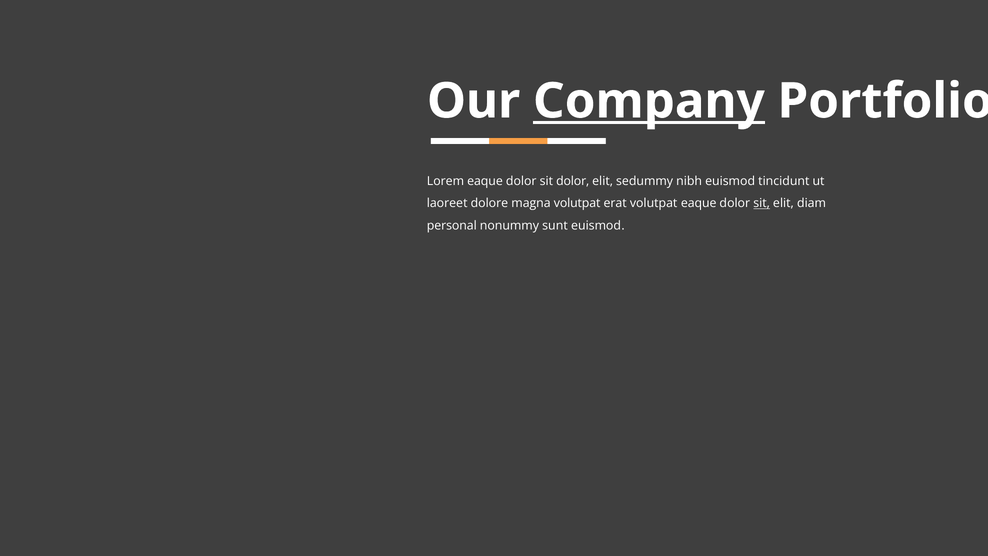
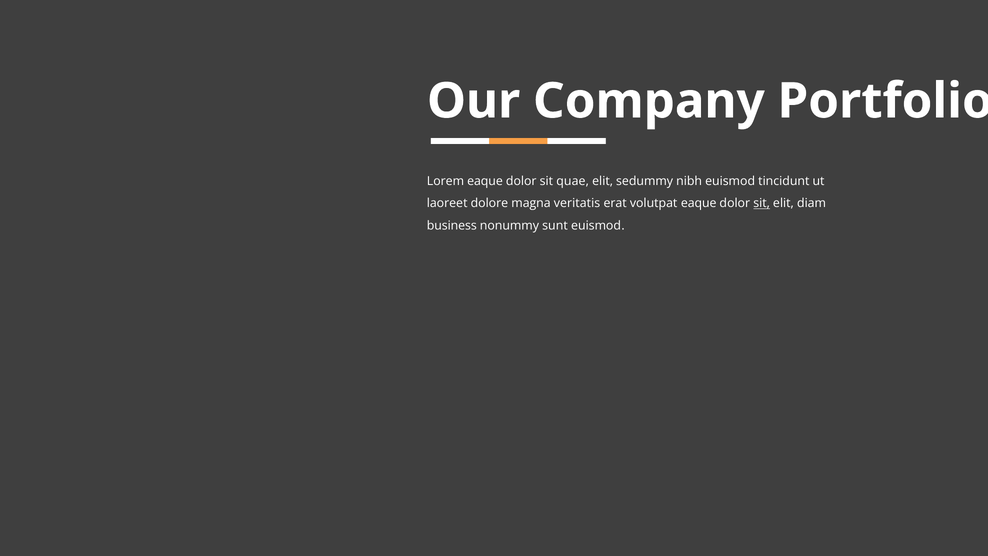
Company underline: present -> none (649, 101)
sit dolor: dolor -> quae (573, 181)
magna volutpat: volutpat -> veritatis (577, 203)
personal: personal -> business (452, 225)
